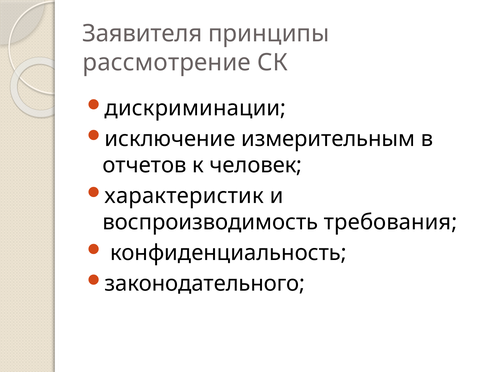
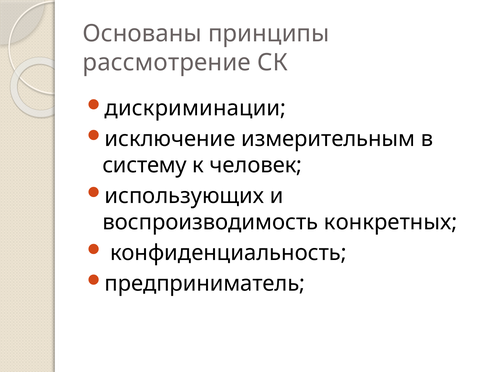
Заявителя: Заявителя -> Основаны (142, 33)
отчетов: отчетов -> систему (145, 165)
характеристик: характеристик -> использующих (184, 195)
требования: требования -> конкретных (391, 222)
законодательного: законодательного -> предприниматель (205, 283)
